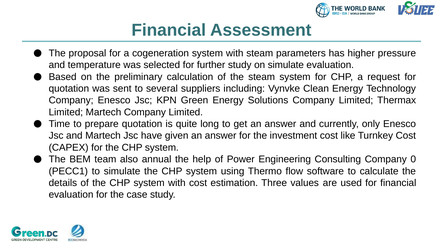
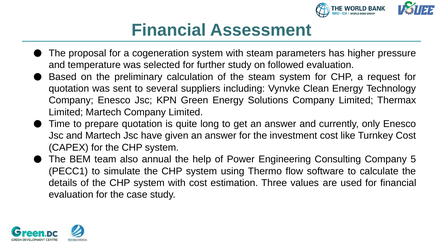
on simulate: simulate -> followed (286, 65)
0: 0 -> 5 (413, 159)
